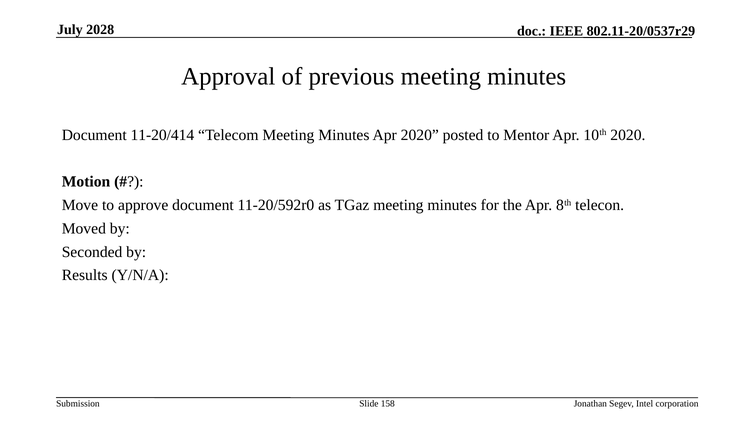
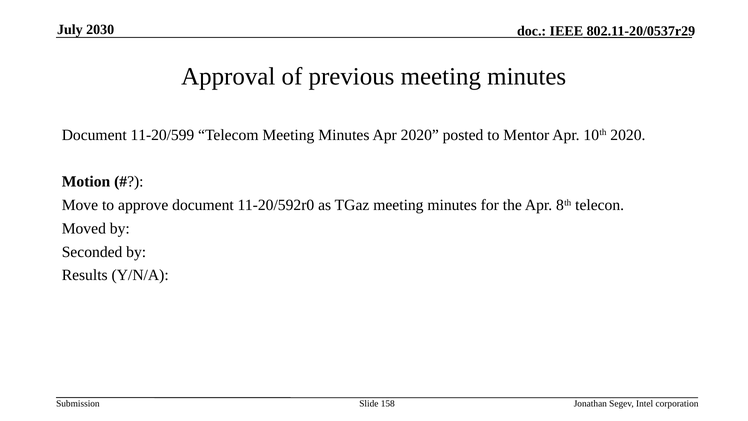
2028: 2028 -> 2030 (100, 30)
11-20/414: 11-20/414 -> 11-20/599 (162, 135)
